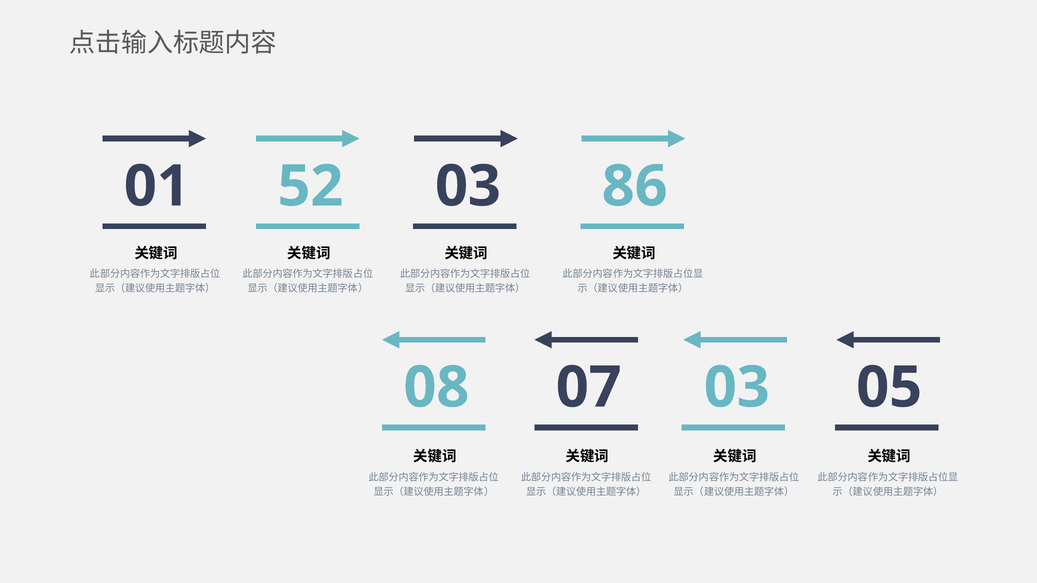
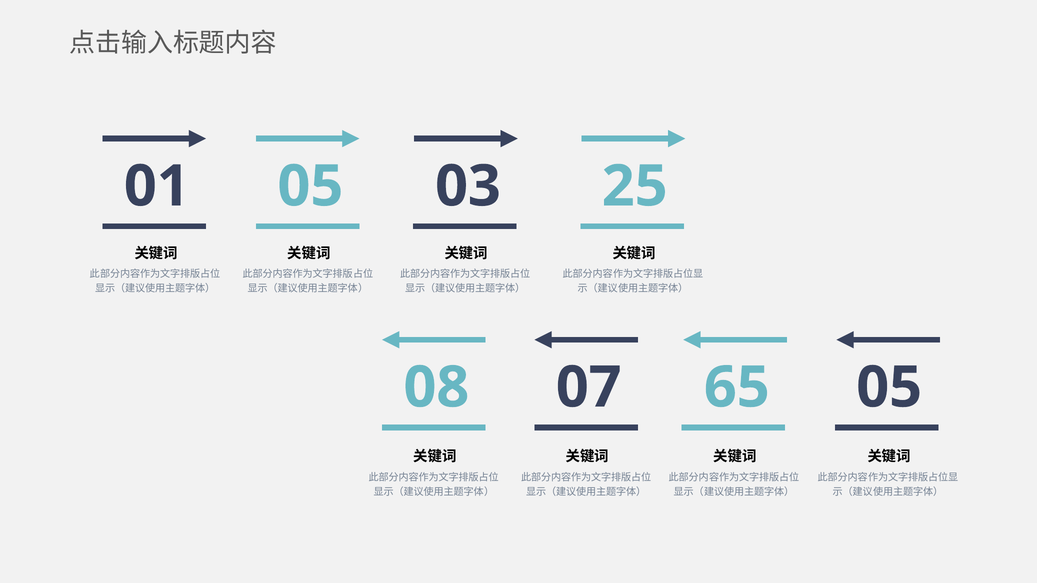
01 52: 52 -> 05 (310, 187)
86: 86 -> 25 (635, 187)
07 03: 03 -> 65 (737, 388)
